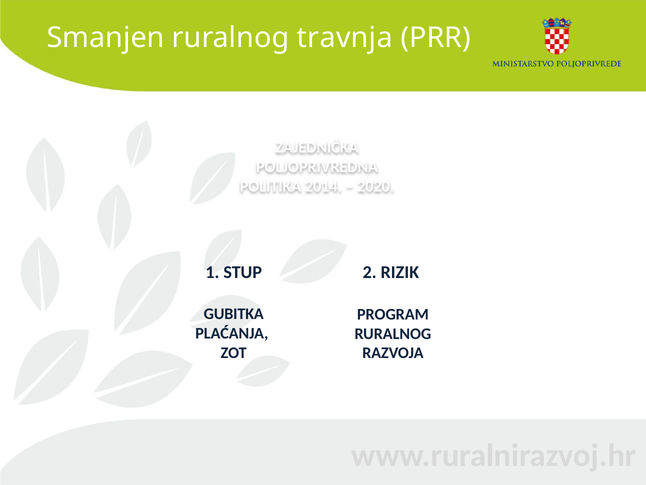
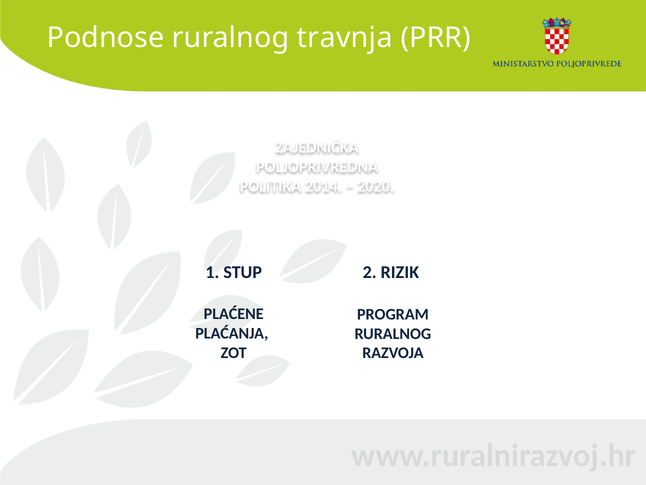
Smanjen: Smanjen -> Podnose (105, 38)
GUBITKA: GUBITKA -> PLAĆENE (234, 314)
